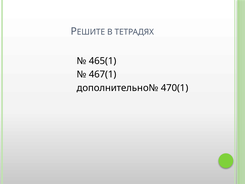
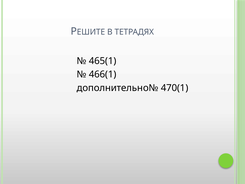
467(1: 467(1 -> 466(1 (103, 74)
